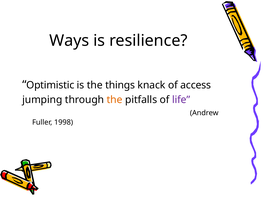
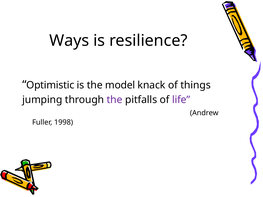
things: things -> model (120, 85)
access: access -> things (196, 85)
the colour: orange -> purple (115, 100)
